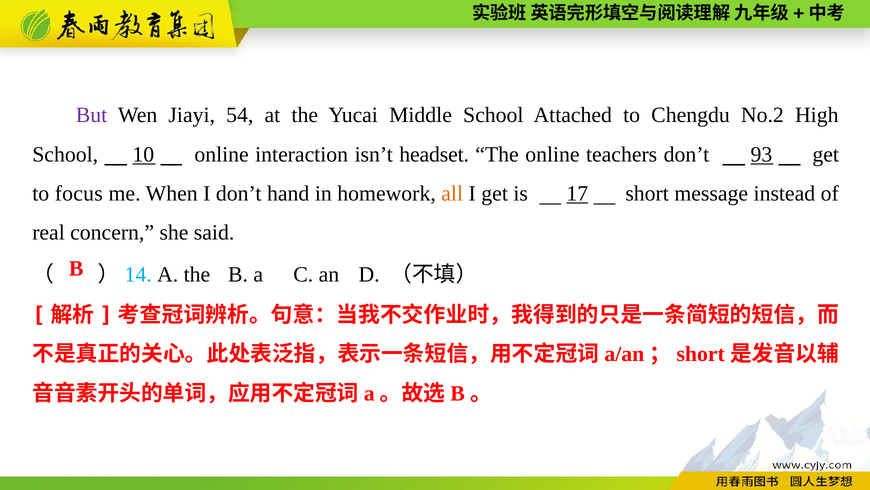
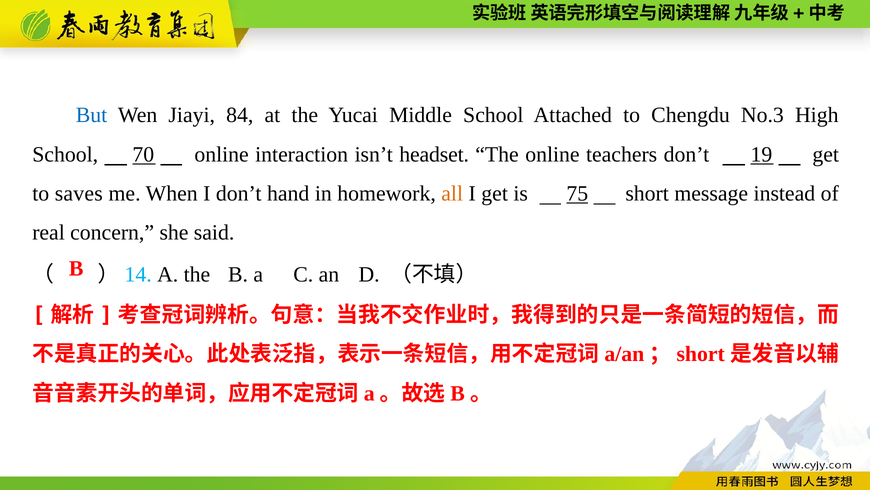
But colour: purple -> blue (91, 115)
54: 54 -> 84 (240, 115)
No.2: No.2 -> No.3 (762, 115)
10: 10 -> 70 (143, 154)
93: 93 -> 19 (761, 154)
focus: focus -> saves (79, 193)
17: 17 -> 75 (577, 193)
